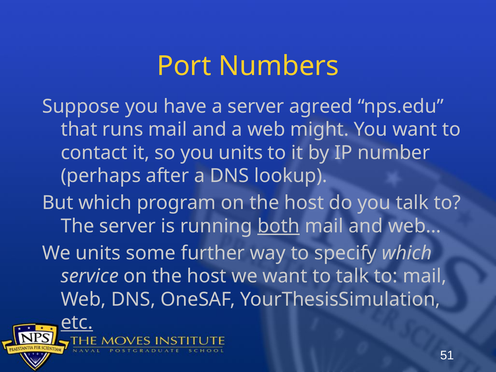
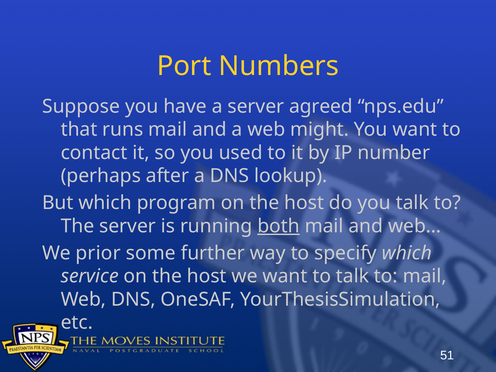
you units: units -> used (241, 153)
We units: units -> prior (98, 253)
etc underline: present -> none (77, 323)
